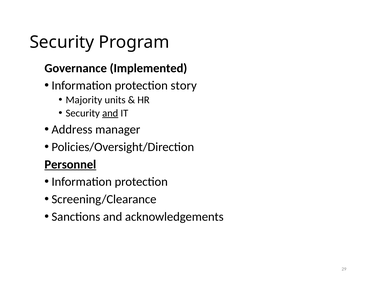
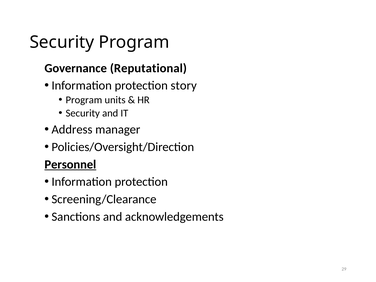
Implemented: Implemented -> Reputational (148, 68)
Majority: Majority -> Program (84, 100)
and underline: present -> none (110, 113)
